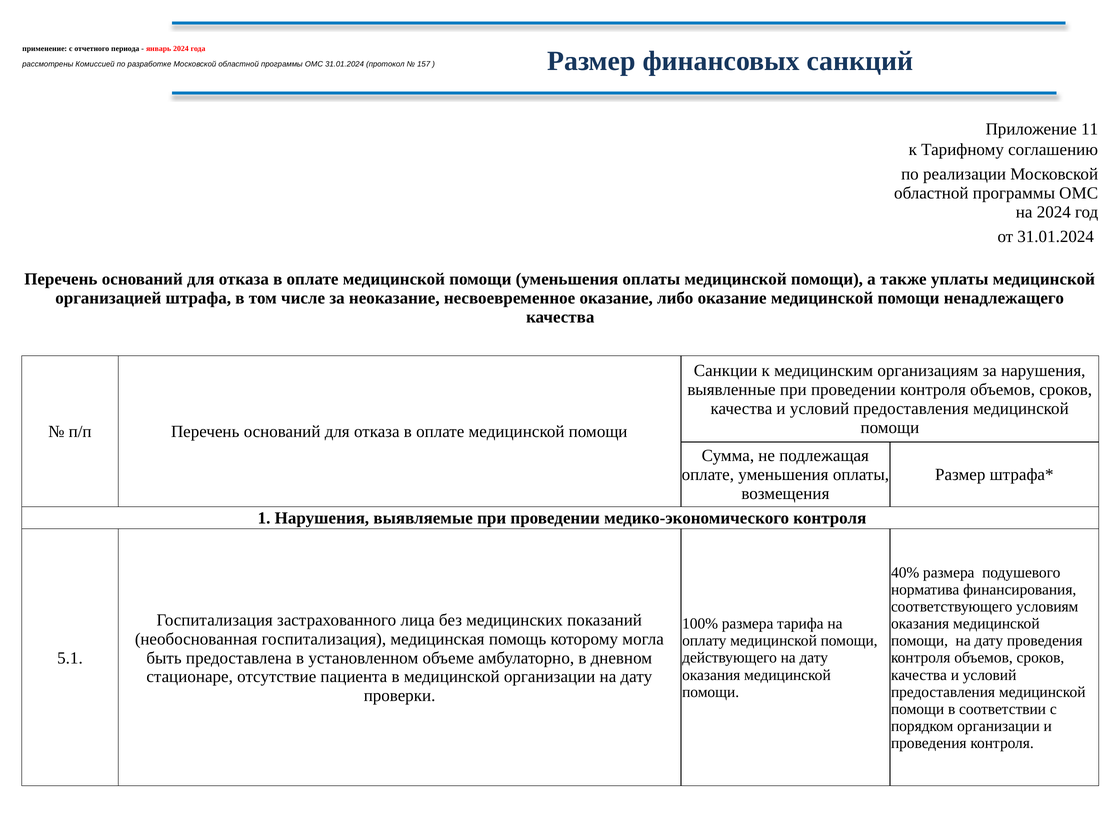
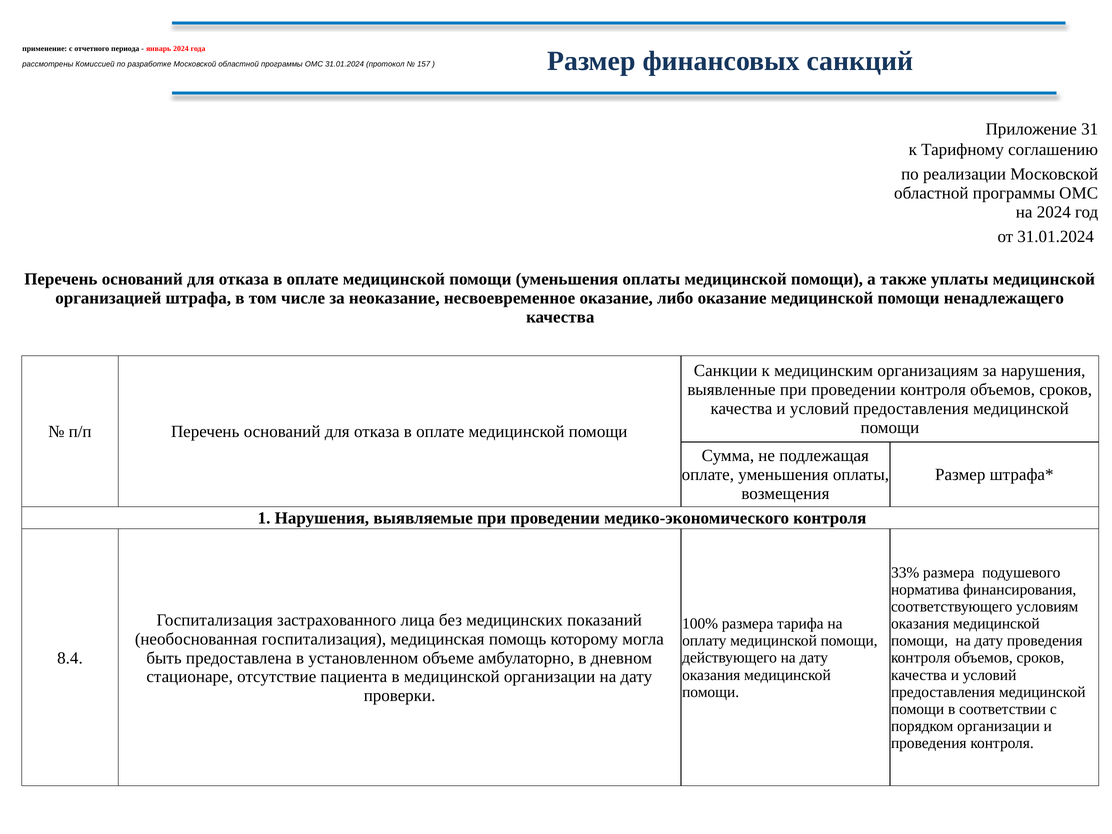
11: 11 -> 31 (1090, 129)
40%: 40% -> 33% (905, 573)
5.1: 5.1 -> 8.4 (70, 658)
